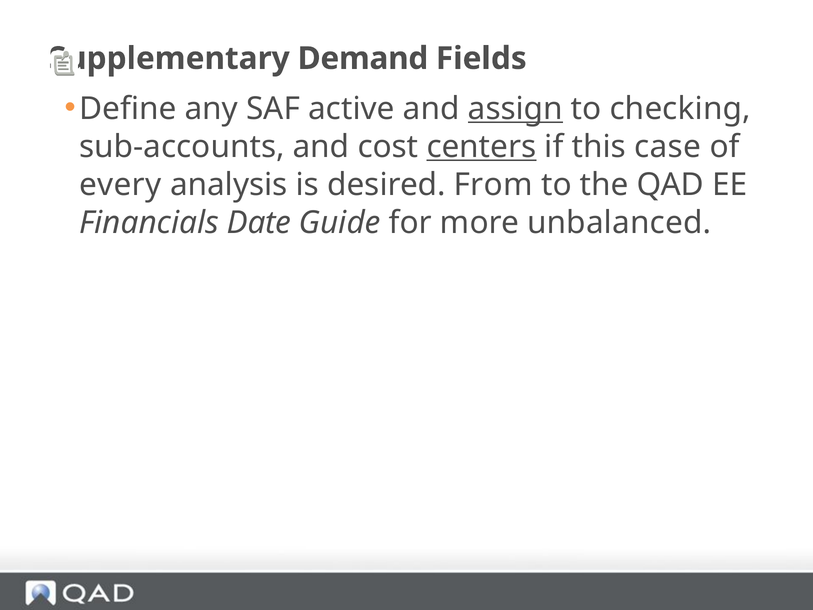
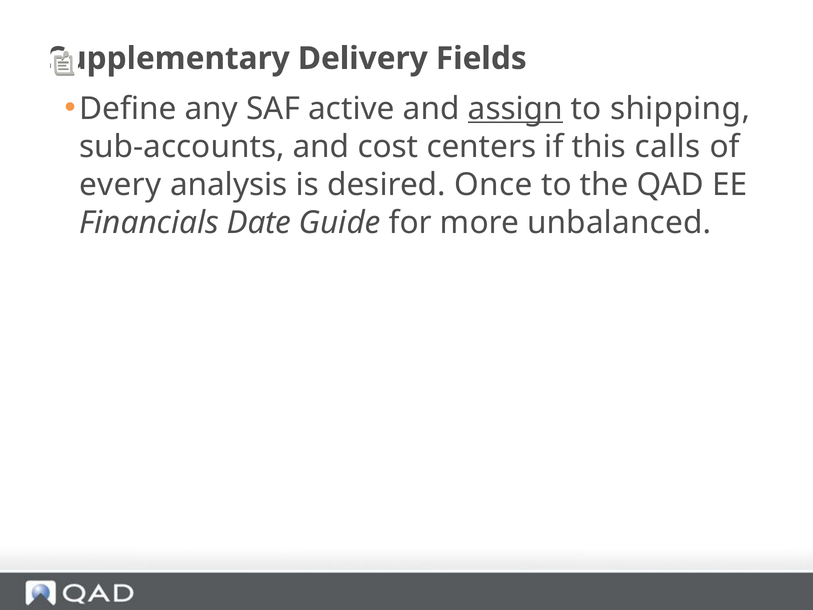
Demand: Demand -> Delivery (363, 58)
checking: checking -> shipping (680, 109)
centers underline: present -> none (481, 147)
case: case -> calls (668, 147)
From: From -> Once (493, 185)
